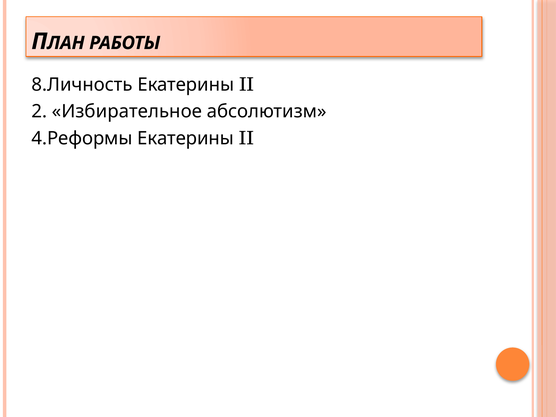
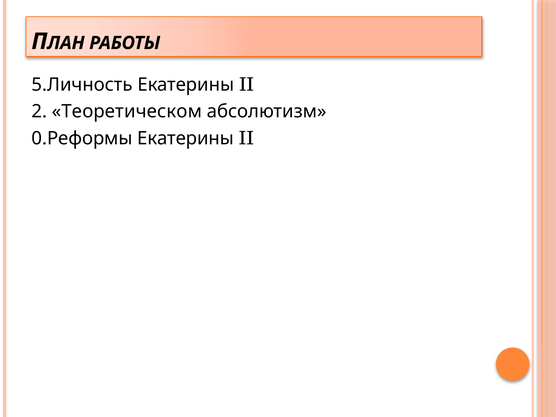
8.Личность: 8.Личность -> 5.Личность (82, 85)
Избирательное: Избирательное -> Теоретическом (127, 112)
4.Реформы: 4.Реформы -> 0.Реформы (82, 138)
